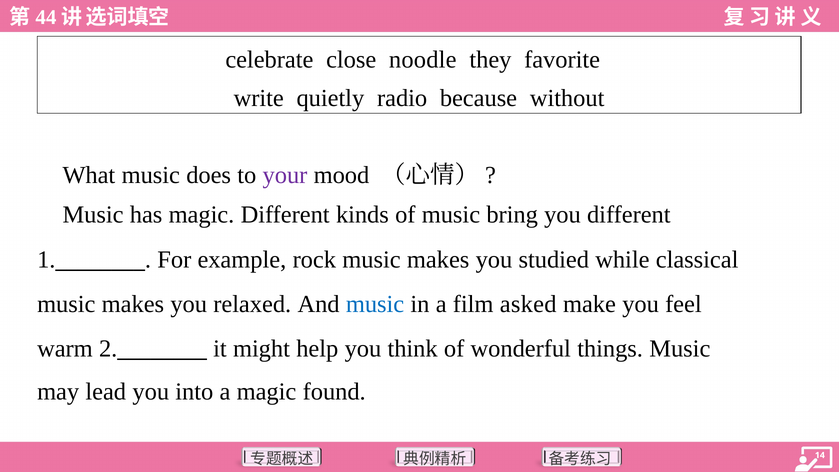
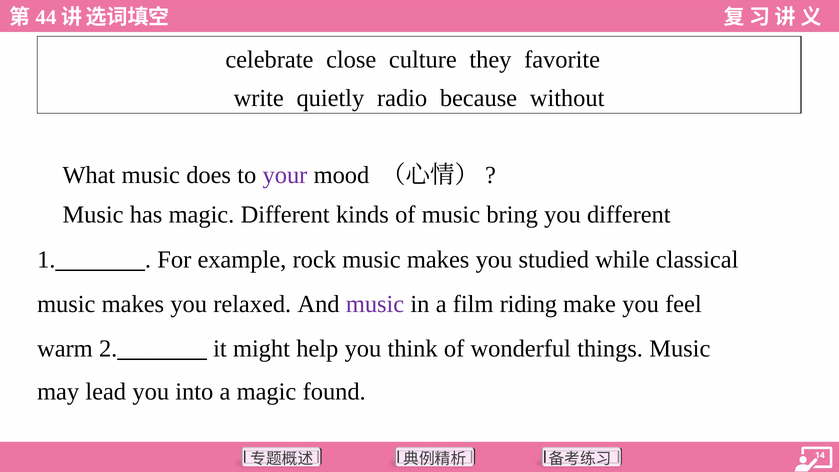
noodle: noodle -> culture (423, 60)
music colour: blue -> purple (375, 304)
asked: asked -> riding (528, 304)
